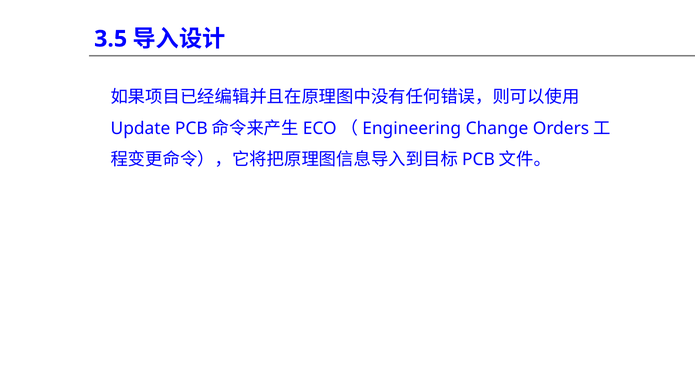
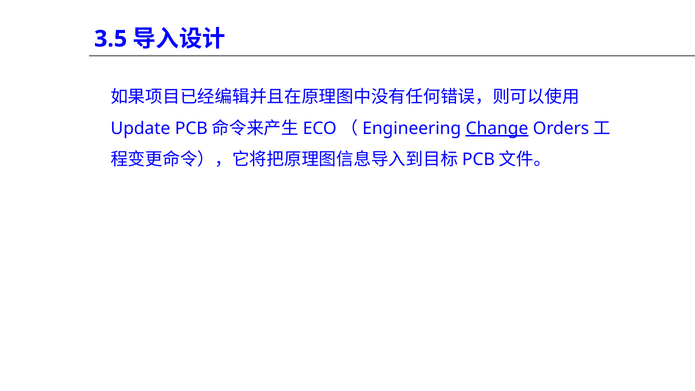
Change underline: none -> present (497, 128)
